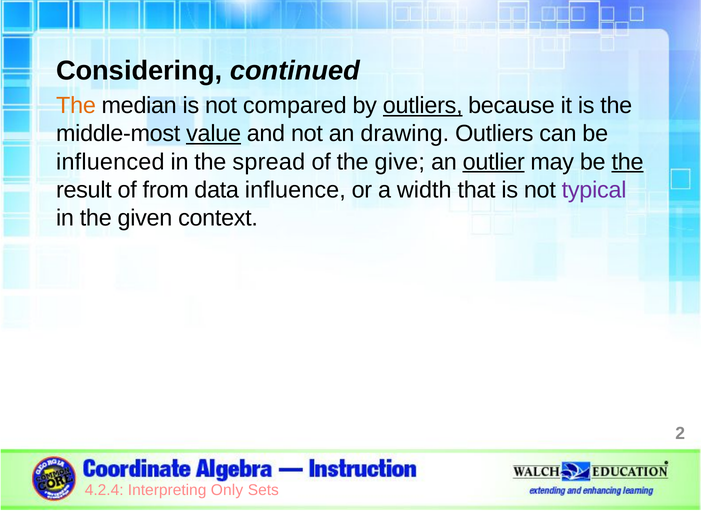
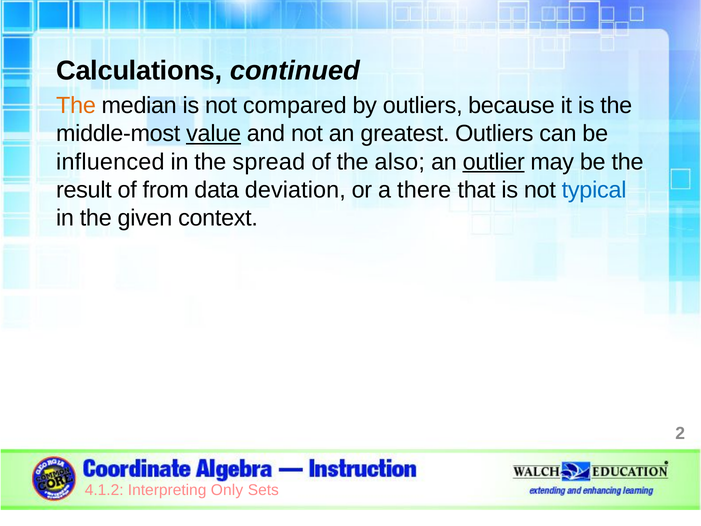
Considering: Considering -> Calculations (139, 71)
outliers underline: present -> none (423, 106)
drawing: drawing -> greatest (405, 134)
give: give -> also (400, 162)
the underline: present -> none (628, 162)
influence: influence -> deviation (295, 190)
width: width -> there (424, 190)
typical colour: purple -> blue (594, 190)
4.2.4: 4.2.4 -> 4.1.2 (104, 490)
